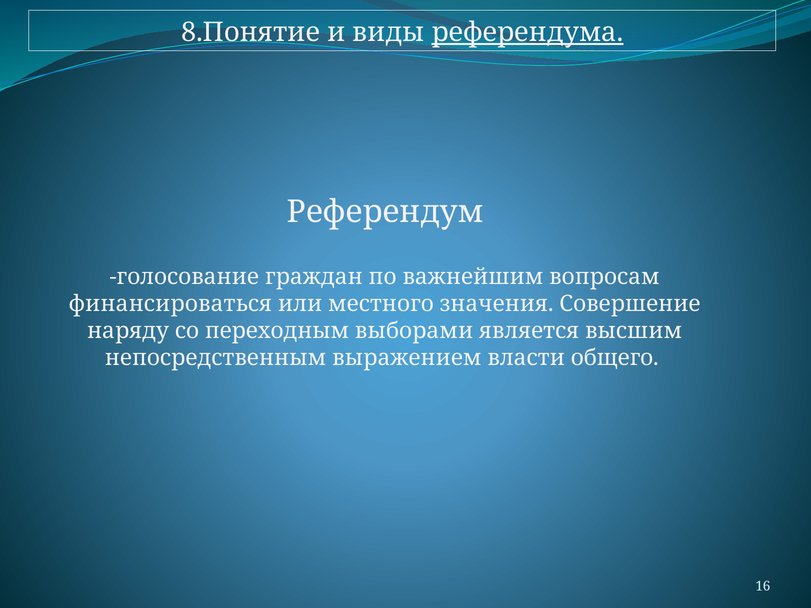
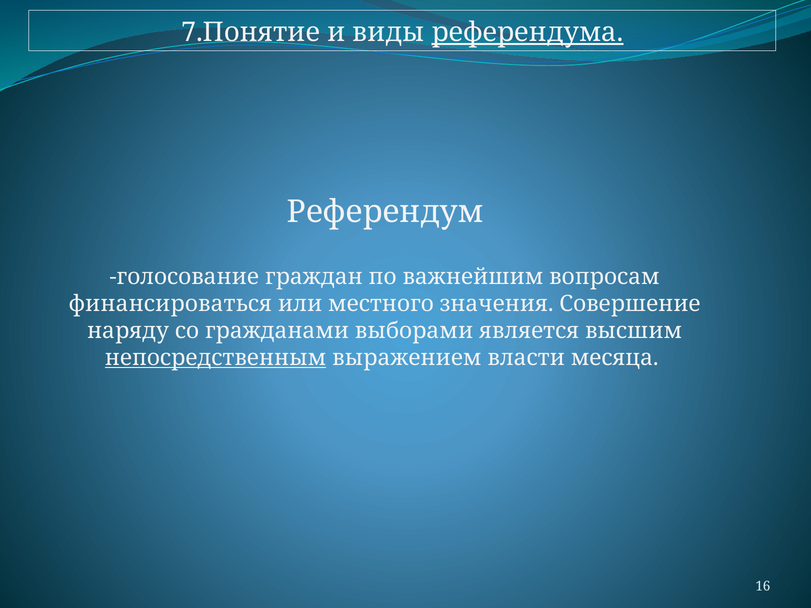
8.Понятие: 8.Понятие -> 7.Понятие (251, 32)
переходным: переходным -> гражданами (277, 331)
непосредственным underline: none -> present (216, 358)
общего: общего -> месяца (615, 358)
